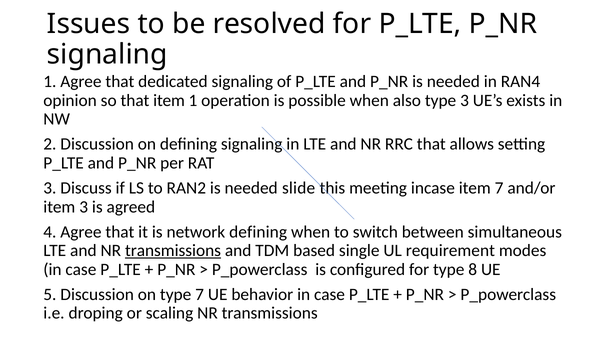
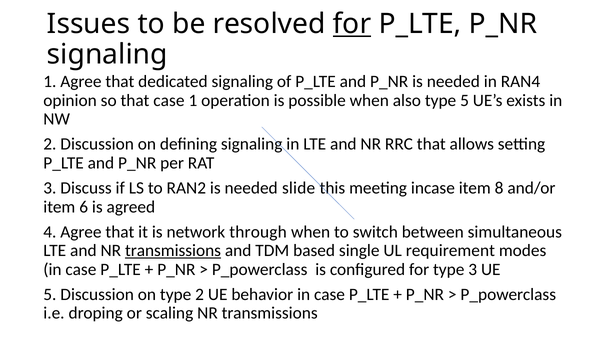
for underline: none -> present (352, 24)
that item: item -> case (169, 101)
type 3: 3 -> 5 (465, 101)
item 7: 7 -> 8 (499, 188)
item 3: 3 -> 6 (84, 207)
network defining: defining -> through (258, 232)
type 8: 8 -> 3 (473, 270)
type 7: 7 -> 2 (200, 295)
